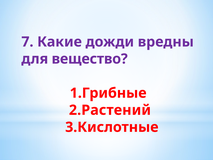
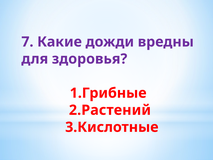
вещество: вещество -> здоровья (90, 59)
